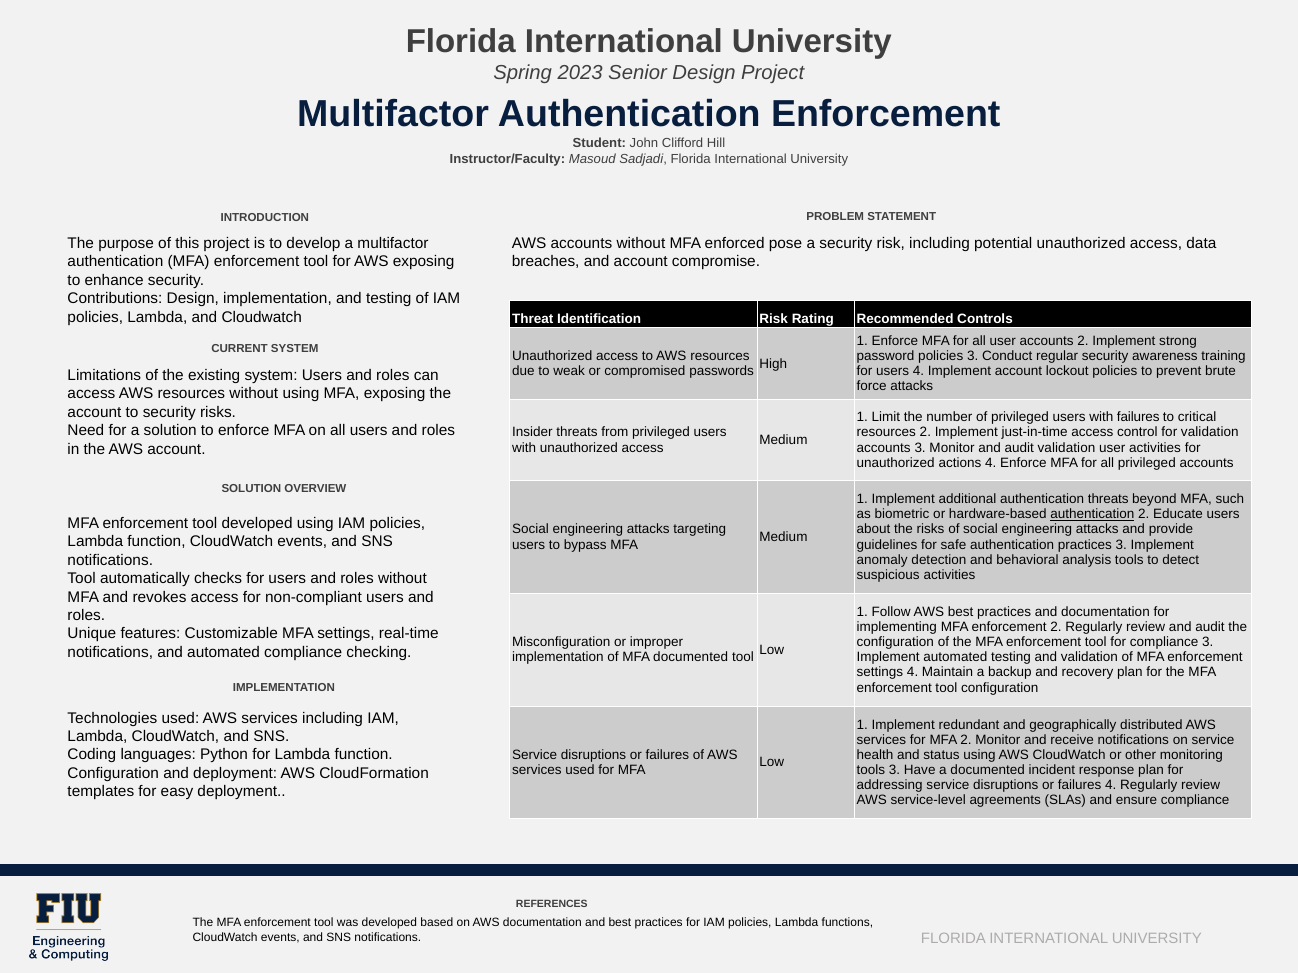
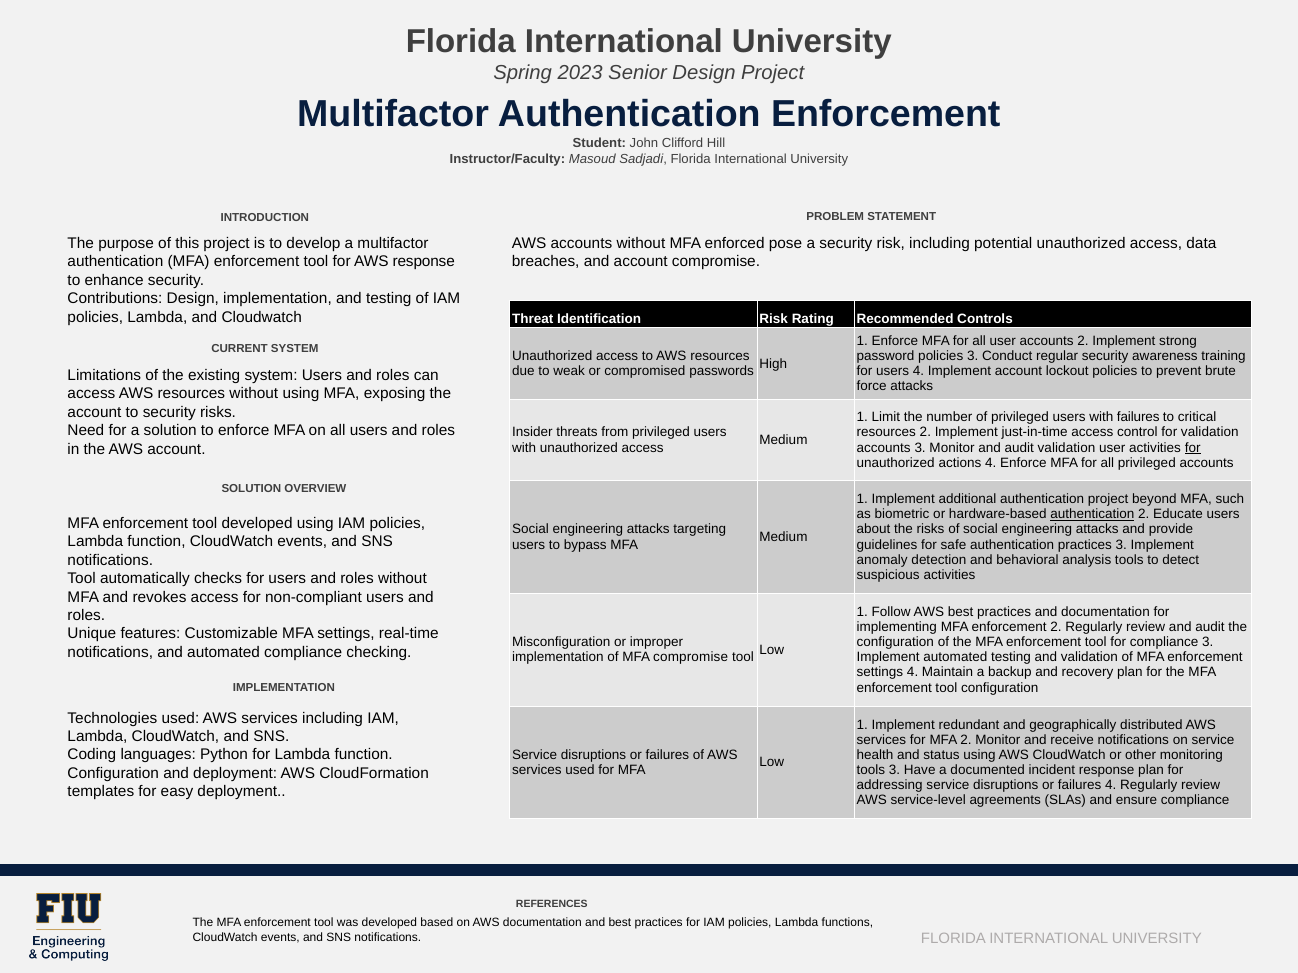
AWS exposing: exposing -> response (424, 262)
for underline: none -> present (1193, 448)
authentication threats: threats -> project (1108, 499)
MFA documented: documented -> compromise (691, 658)
